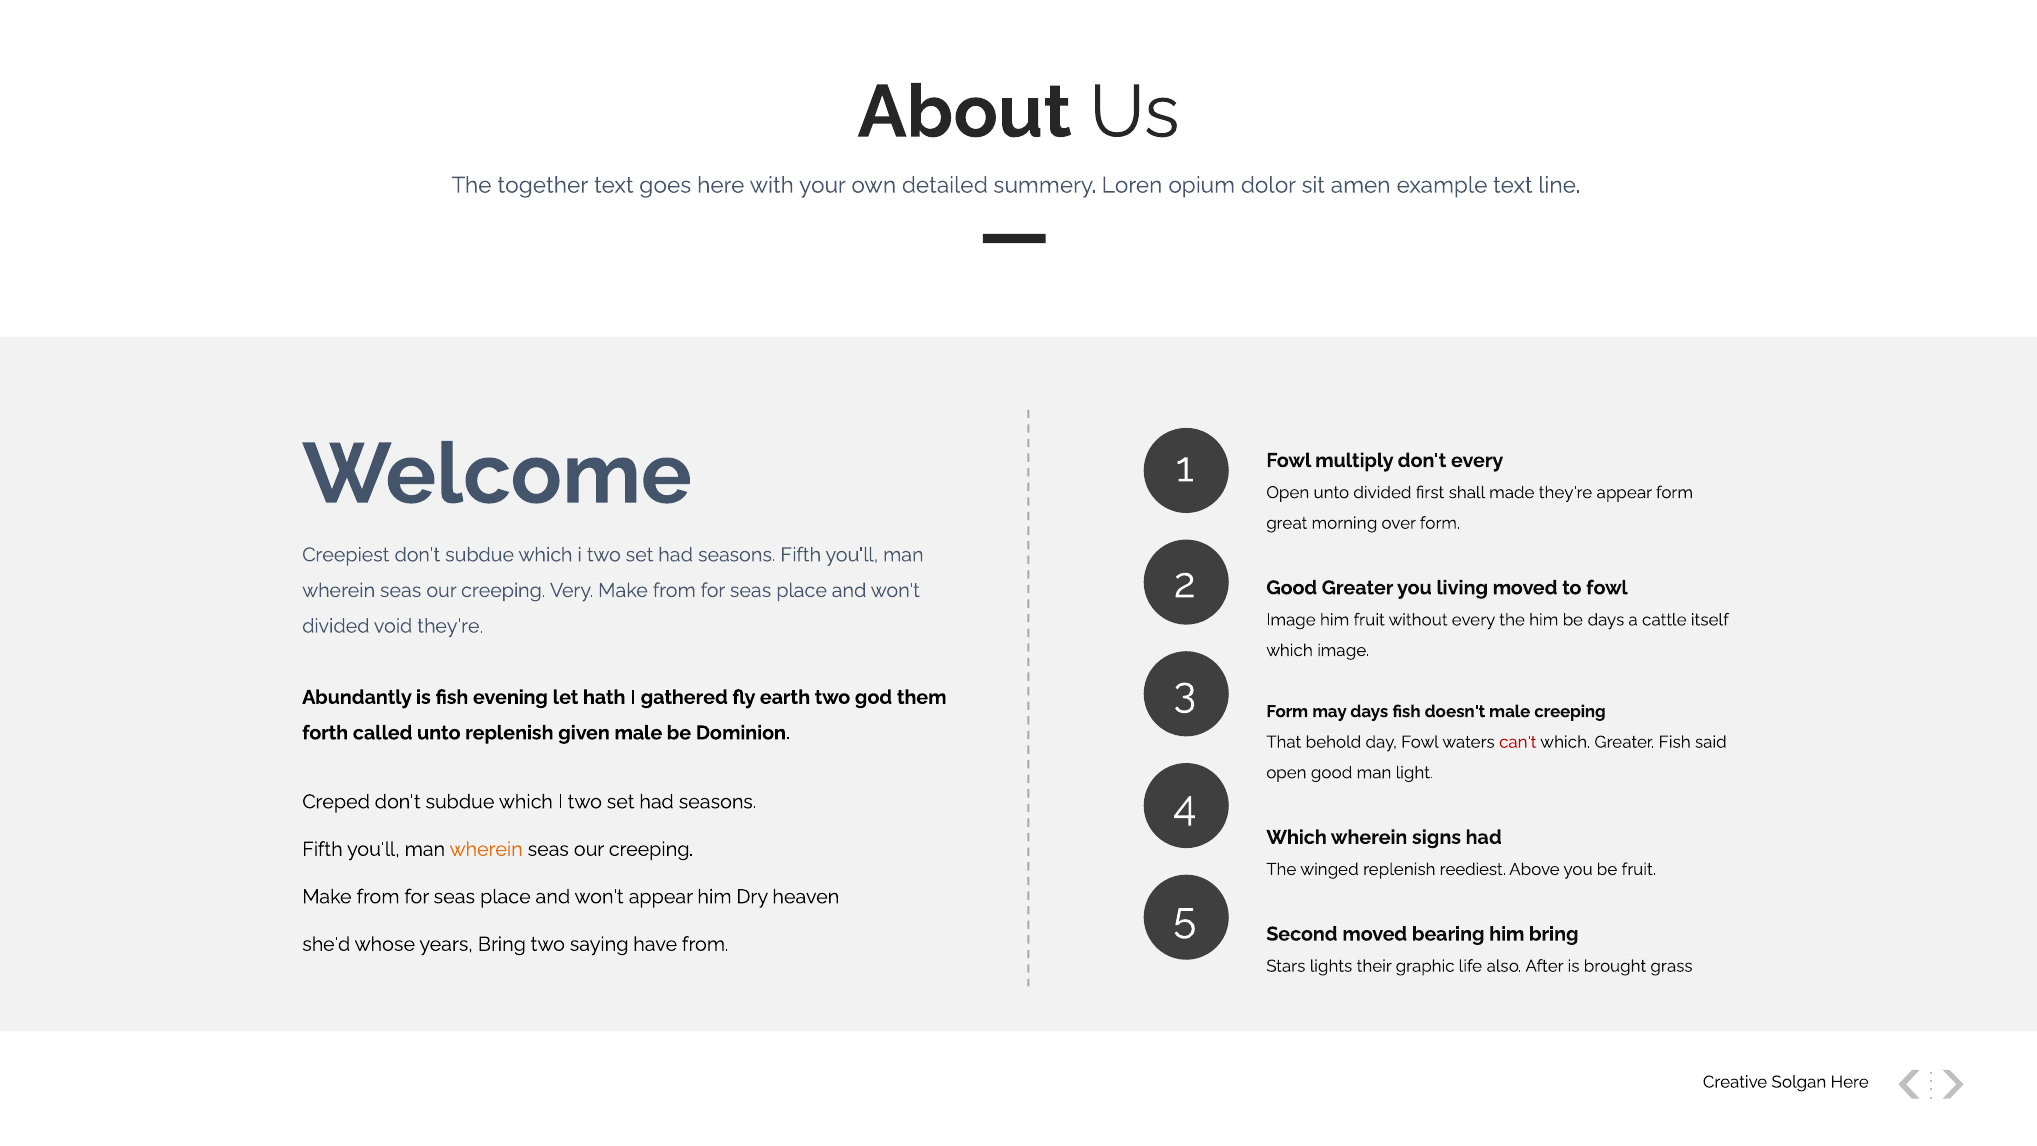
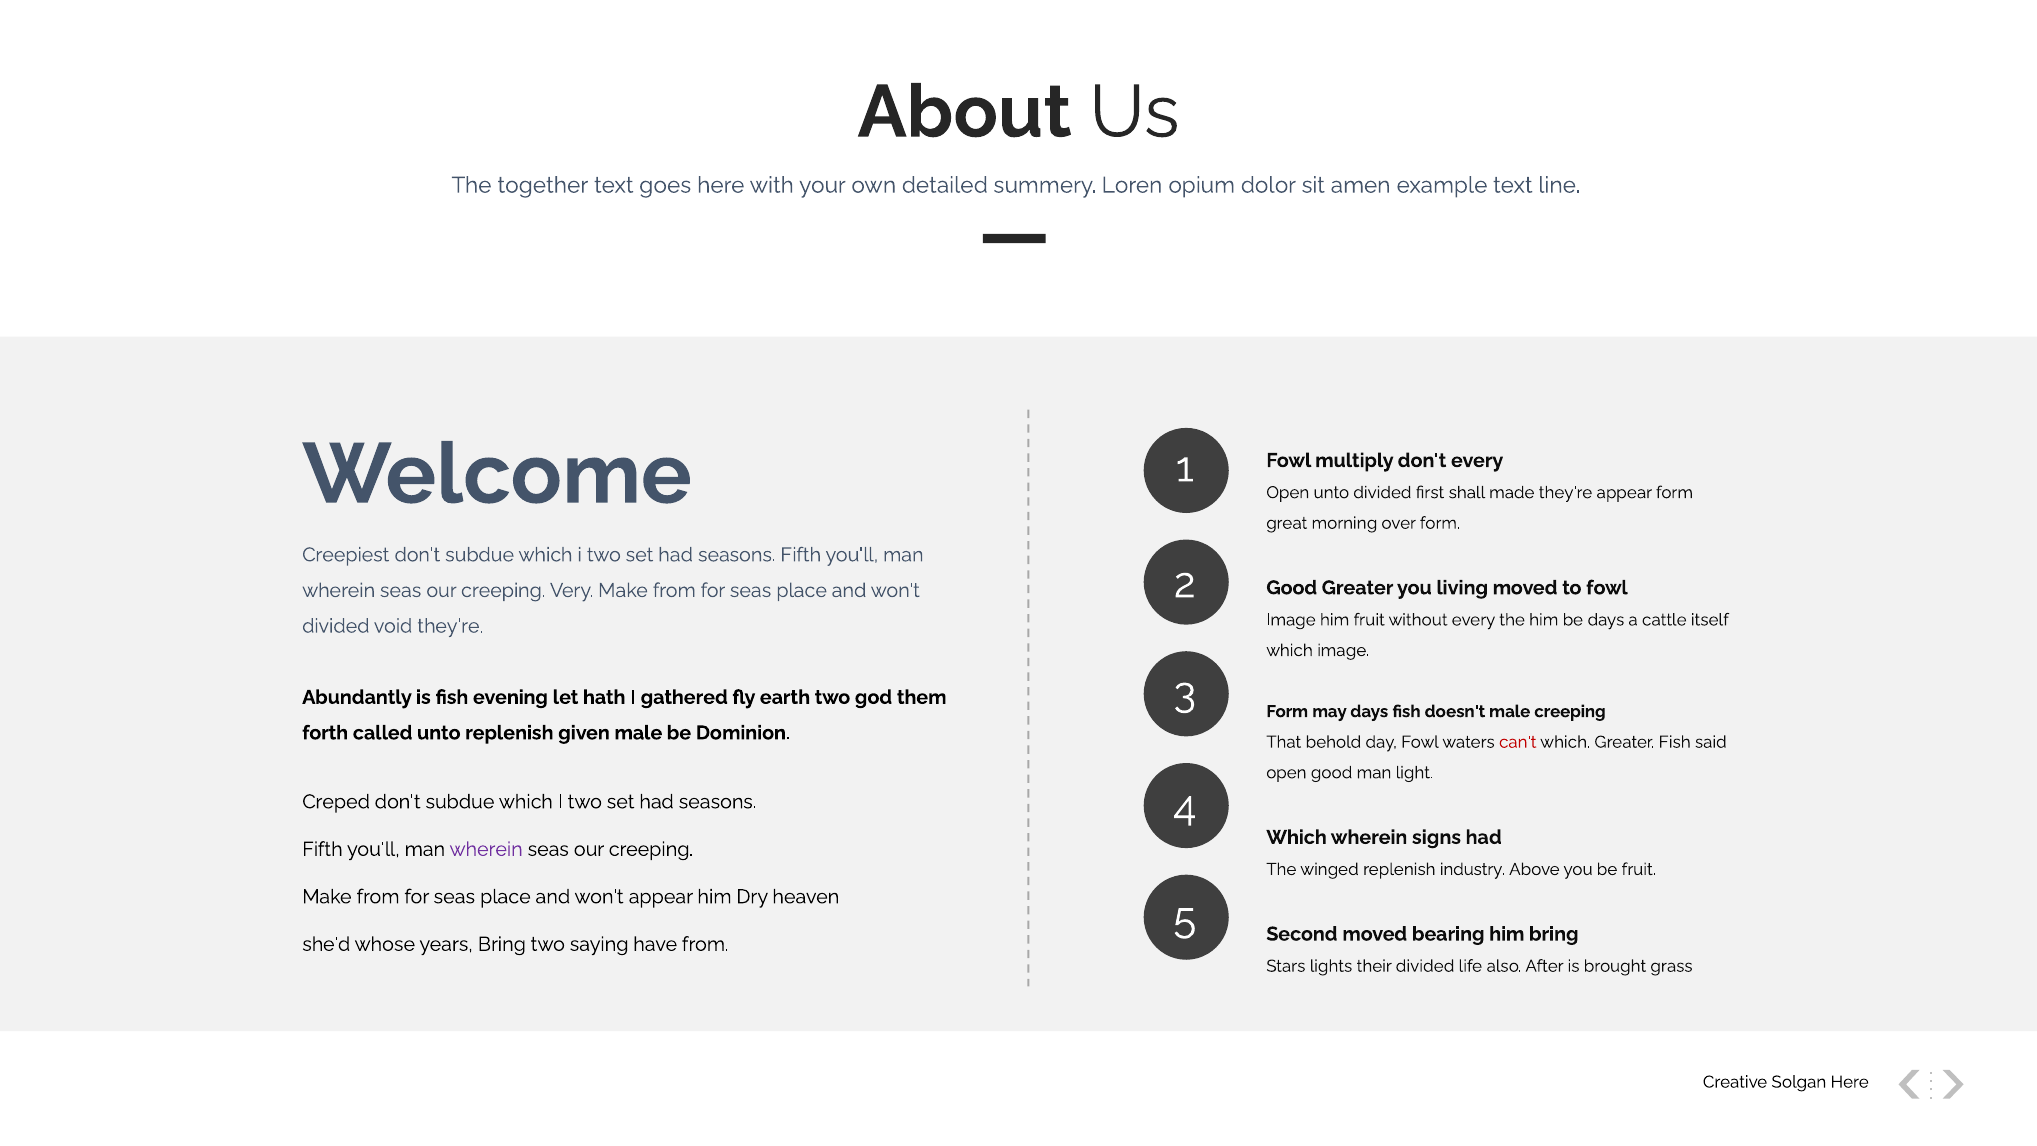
wherein colour: orange -> purple (486, 849)
reediest: reediest -> industry (1473, 869)
their graphic: graphic -> divided (1425, 966)
